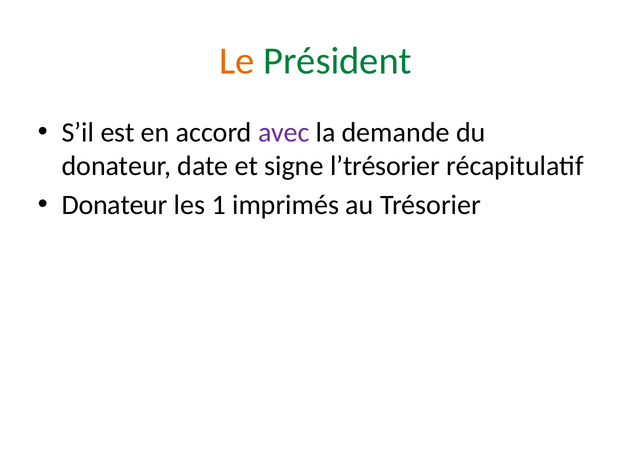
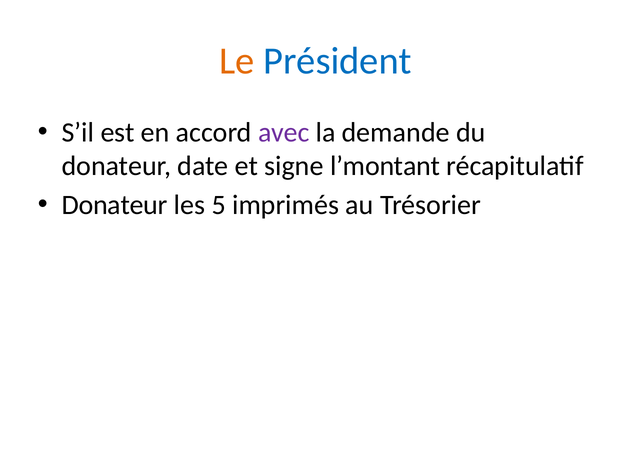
Président colour: green -> blue (337, 61)
l’trésorier: l’trésorier -> l’montant (385, 166)
1: 1 -> 5 (219, 205)
